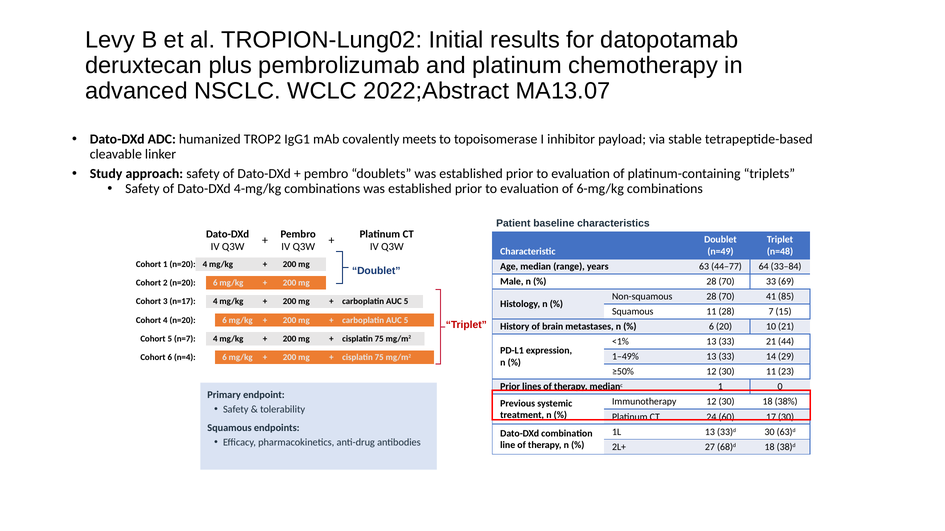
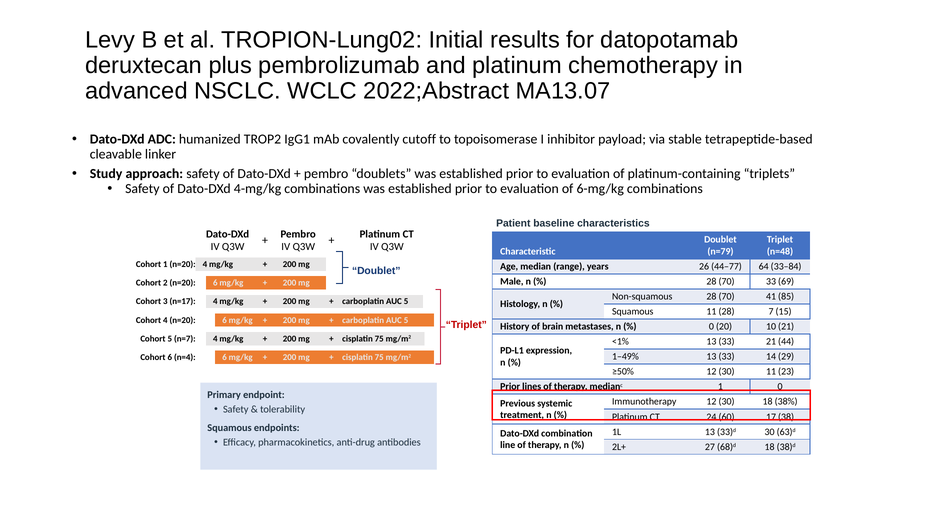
meets: meets -> cutoff (419, 140)
n=49: n=49 -> n=79 (720, 252)
63: 63 -> 26 (704, 267)
6: 6 -> 0 (711, 327)
17 30: 30 -> 38 (786, 417)
